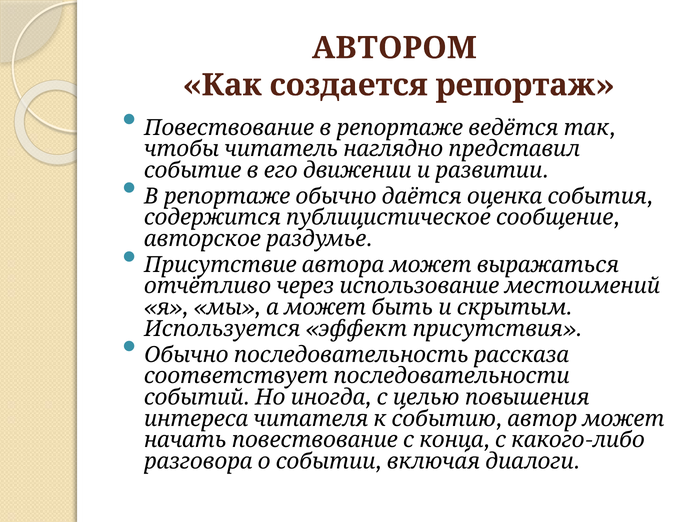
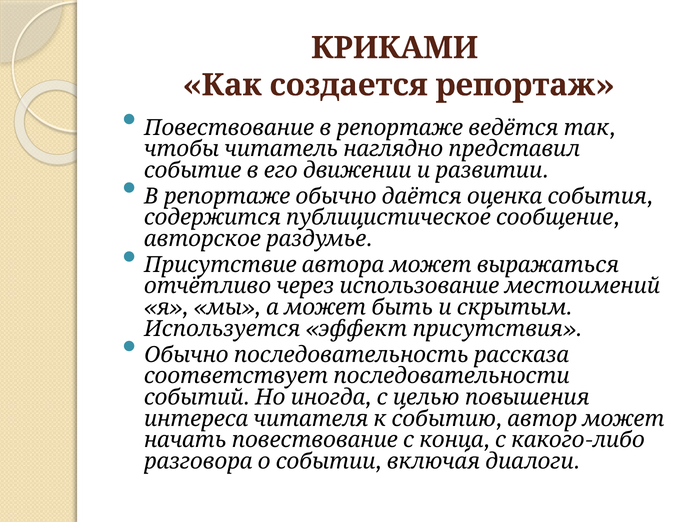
АВТОРОМ: АВТОРОМ -> КРИКАМИ (395, 48)
